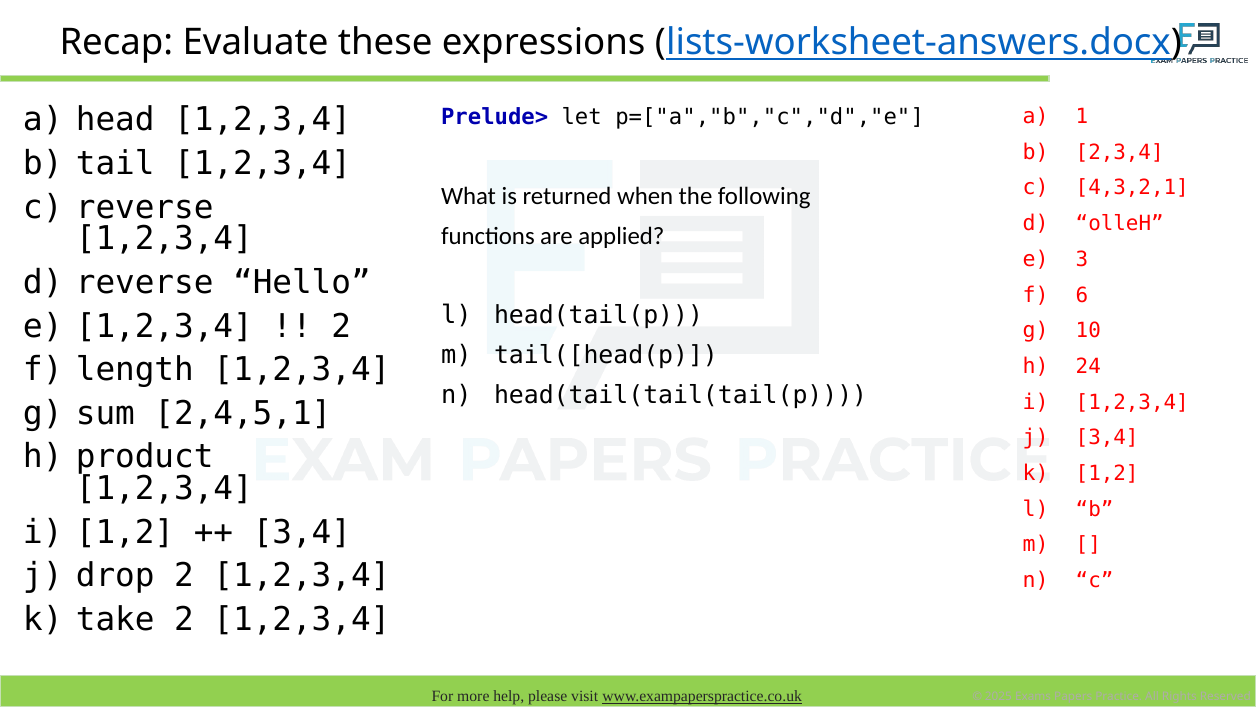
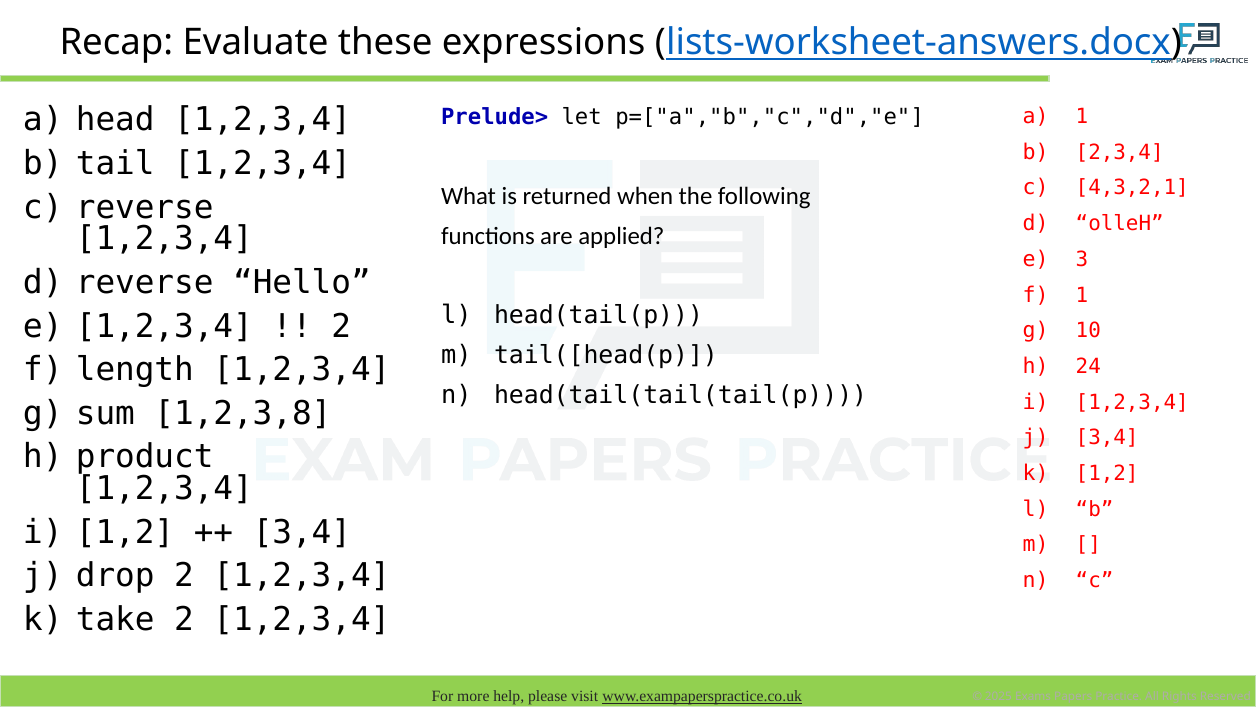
6: 6 -> 1 (1082, 295)
2,4,5,1: 2,4,5,1 -> 1,2,3,8 (243, 413)
